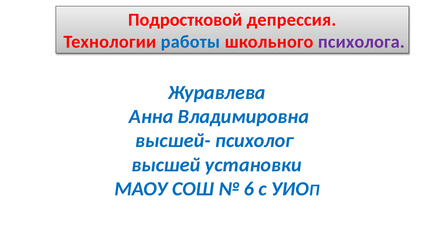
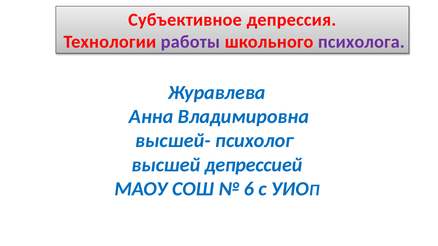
Подростковой: Подростковой -> Субъективное (185, 20)
работы colour: blue -> purple (190, 42)
установки: установки -> депрессией (254, 165)
